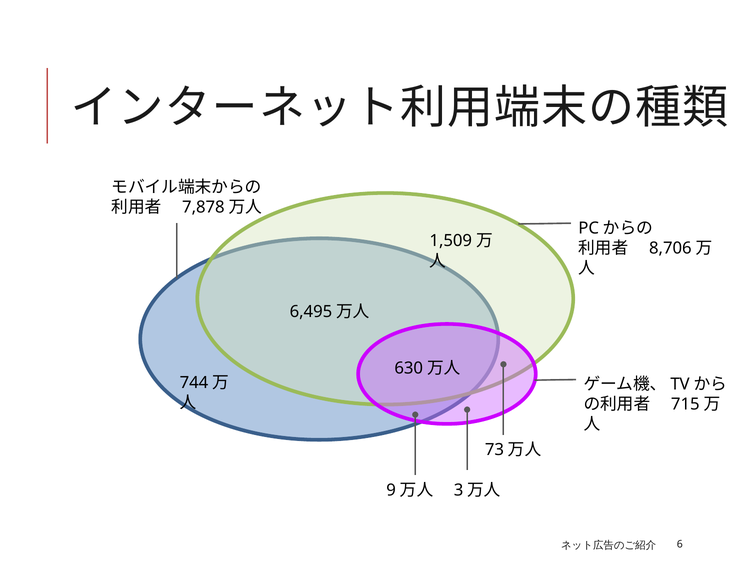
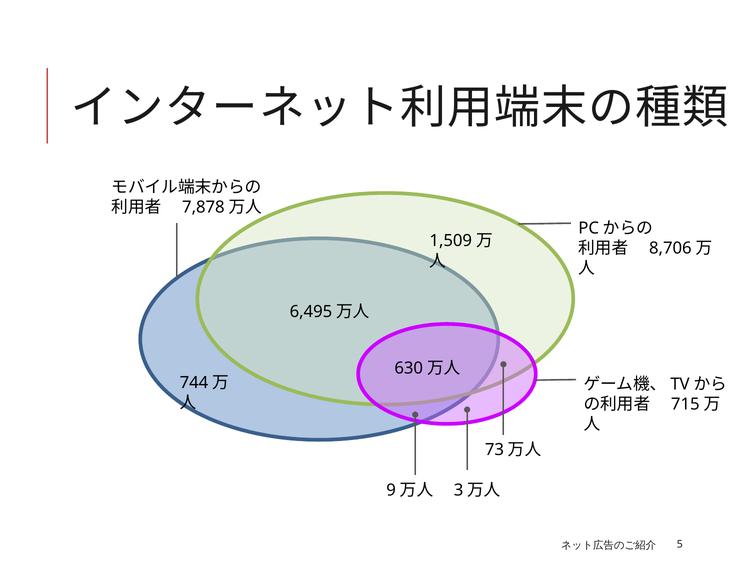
6: 6 -> 5 (680, 544)
